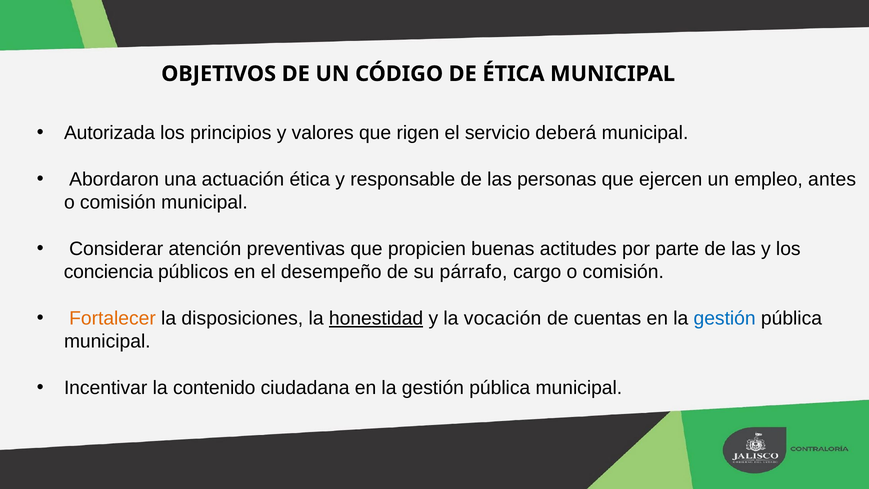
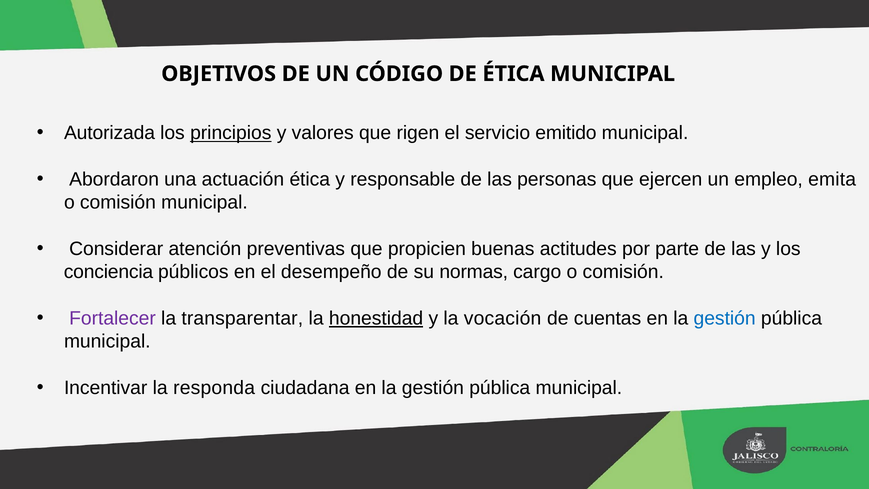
principios underline: none -> present (231, 133)
deberá: deberá -> emitido (566, 133)
antes: antes -> emita (832, 179)
párrafo: párrafo -> normas (474, 272)
Fortalecer colour: orange -> purple (113, 318)
disposiciones: disposiciones -> transparentar (242, 318)
contenido: contenido -> responda (214, 388)
